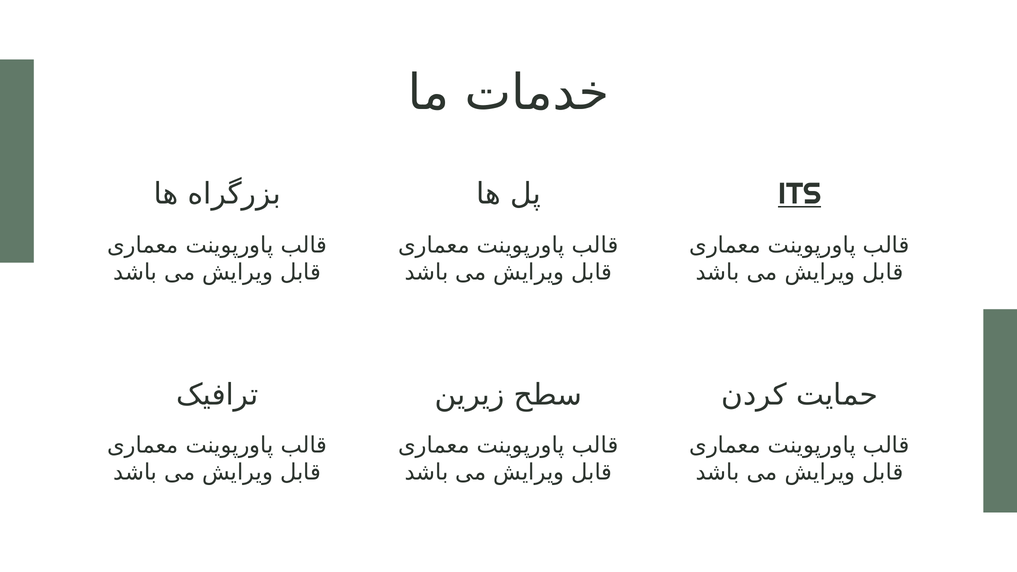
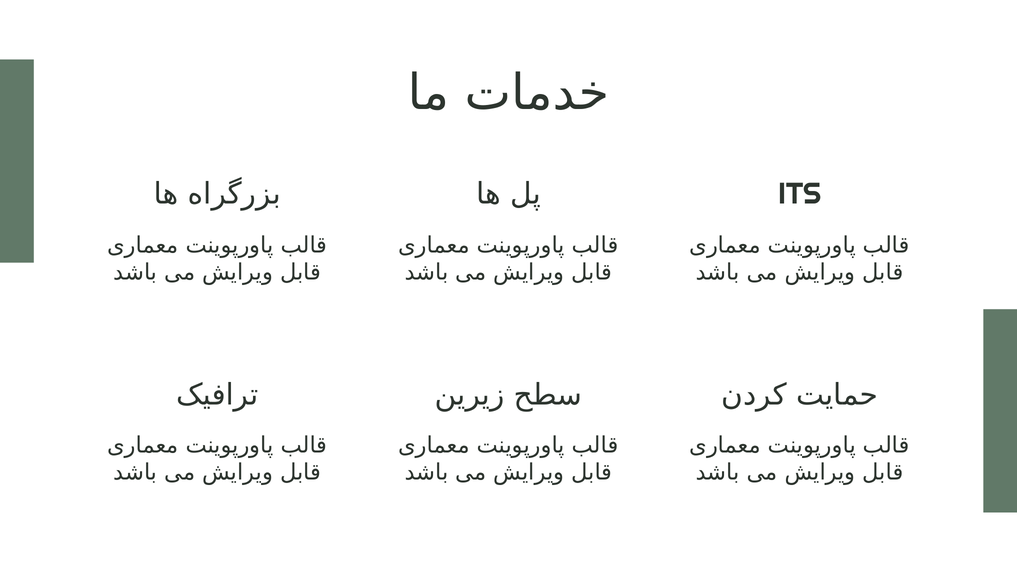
ITS underline: present -> none (800, 194)
